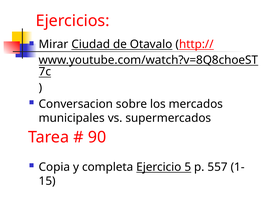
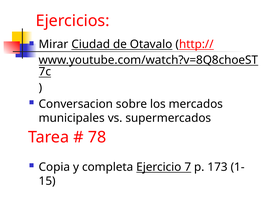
90: 90 -> 78 (97, 137)
5: 5 -> 7 (188, 167)
557: 557 -> 173 (218, 167)
